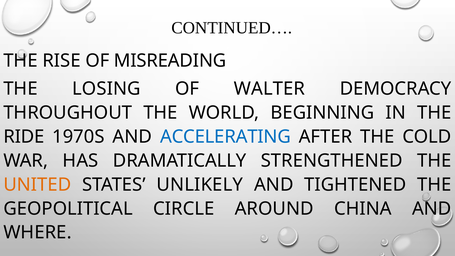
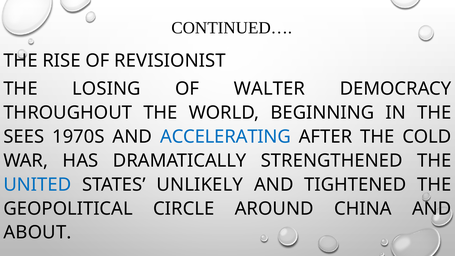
MISREADING: MISREADING -> REVISIONIST (170, 61)
RIDE: RIDE -> SEES (24, 137)
UNITED colour: orange -> blue (37, 185)
WHERE: WHERE -> ABOUT (37, 233)
